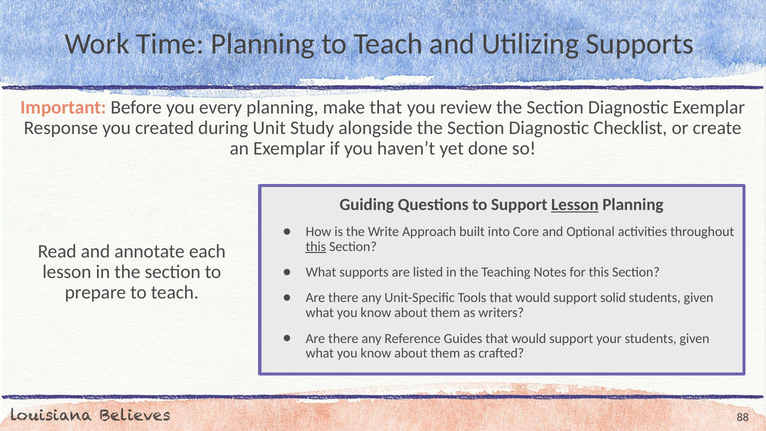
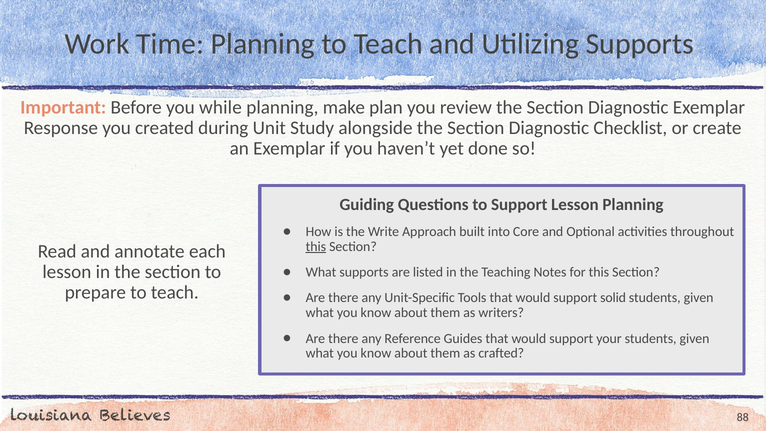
every: every -> while (220, 107)
make that: that -> plan (386, 107)
Lesson underline: present -> none (575, 205)
